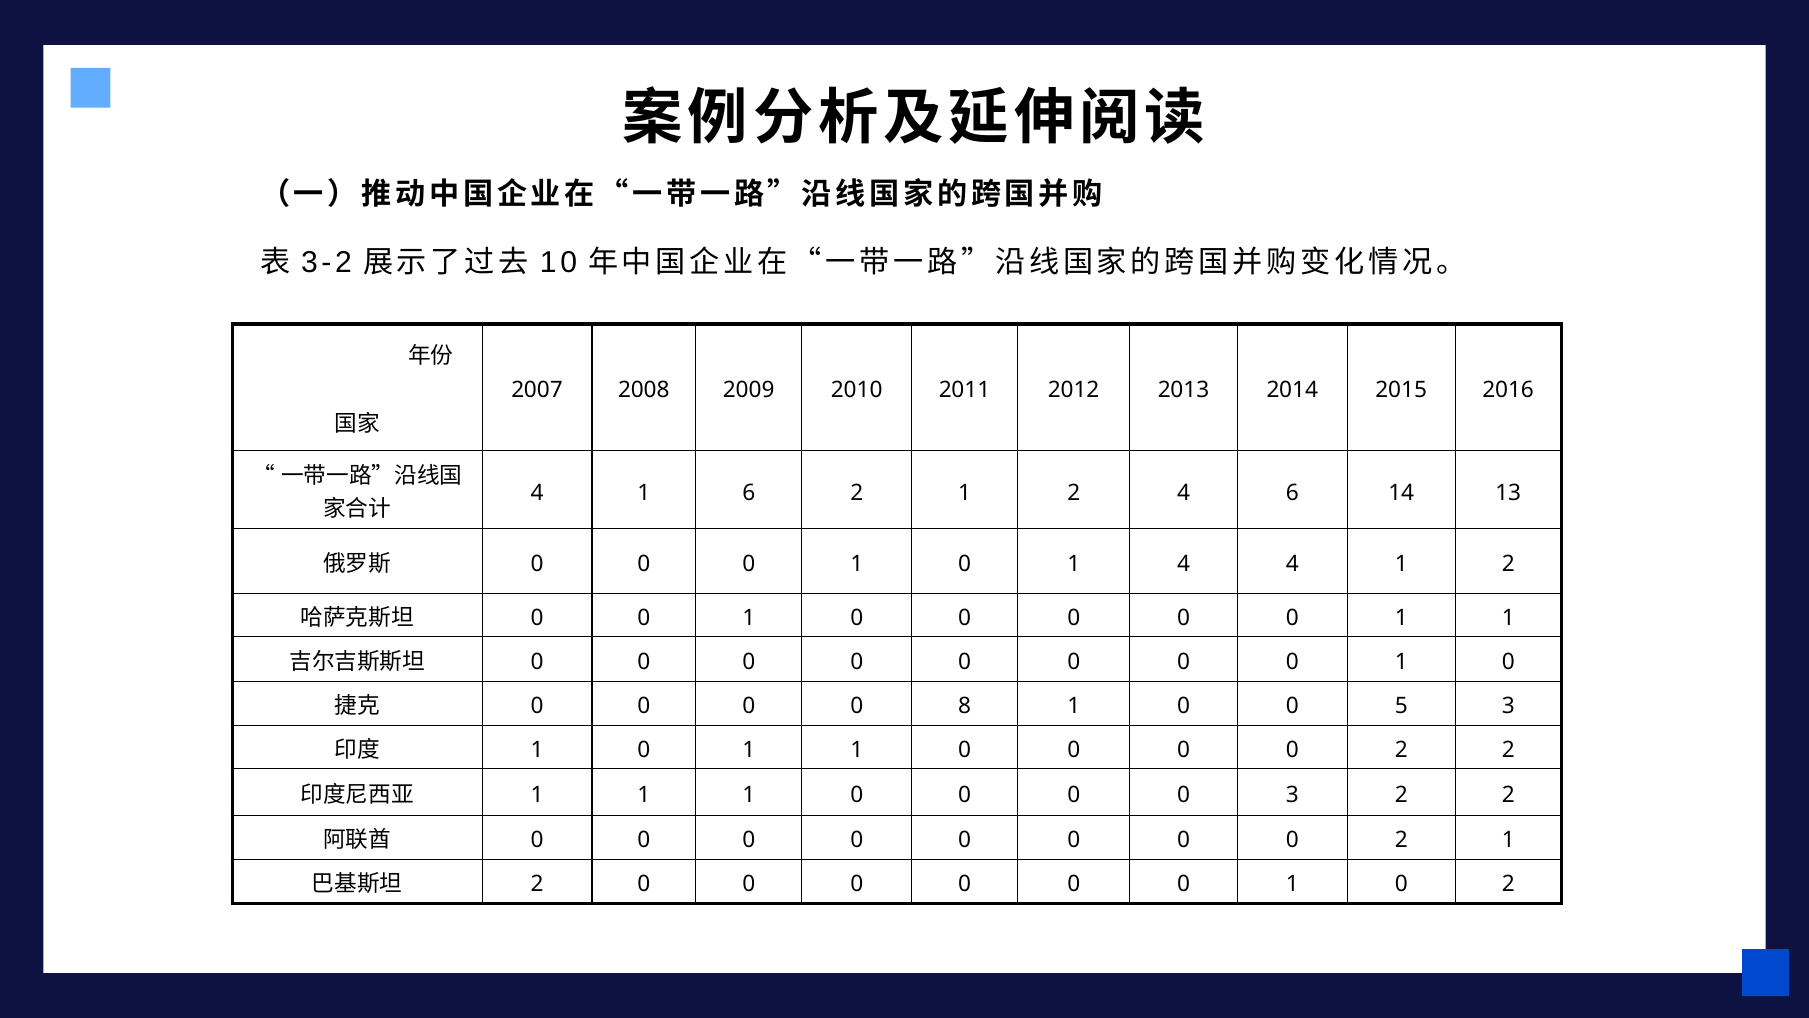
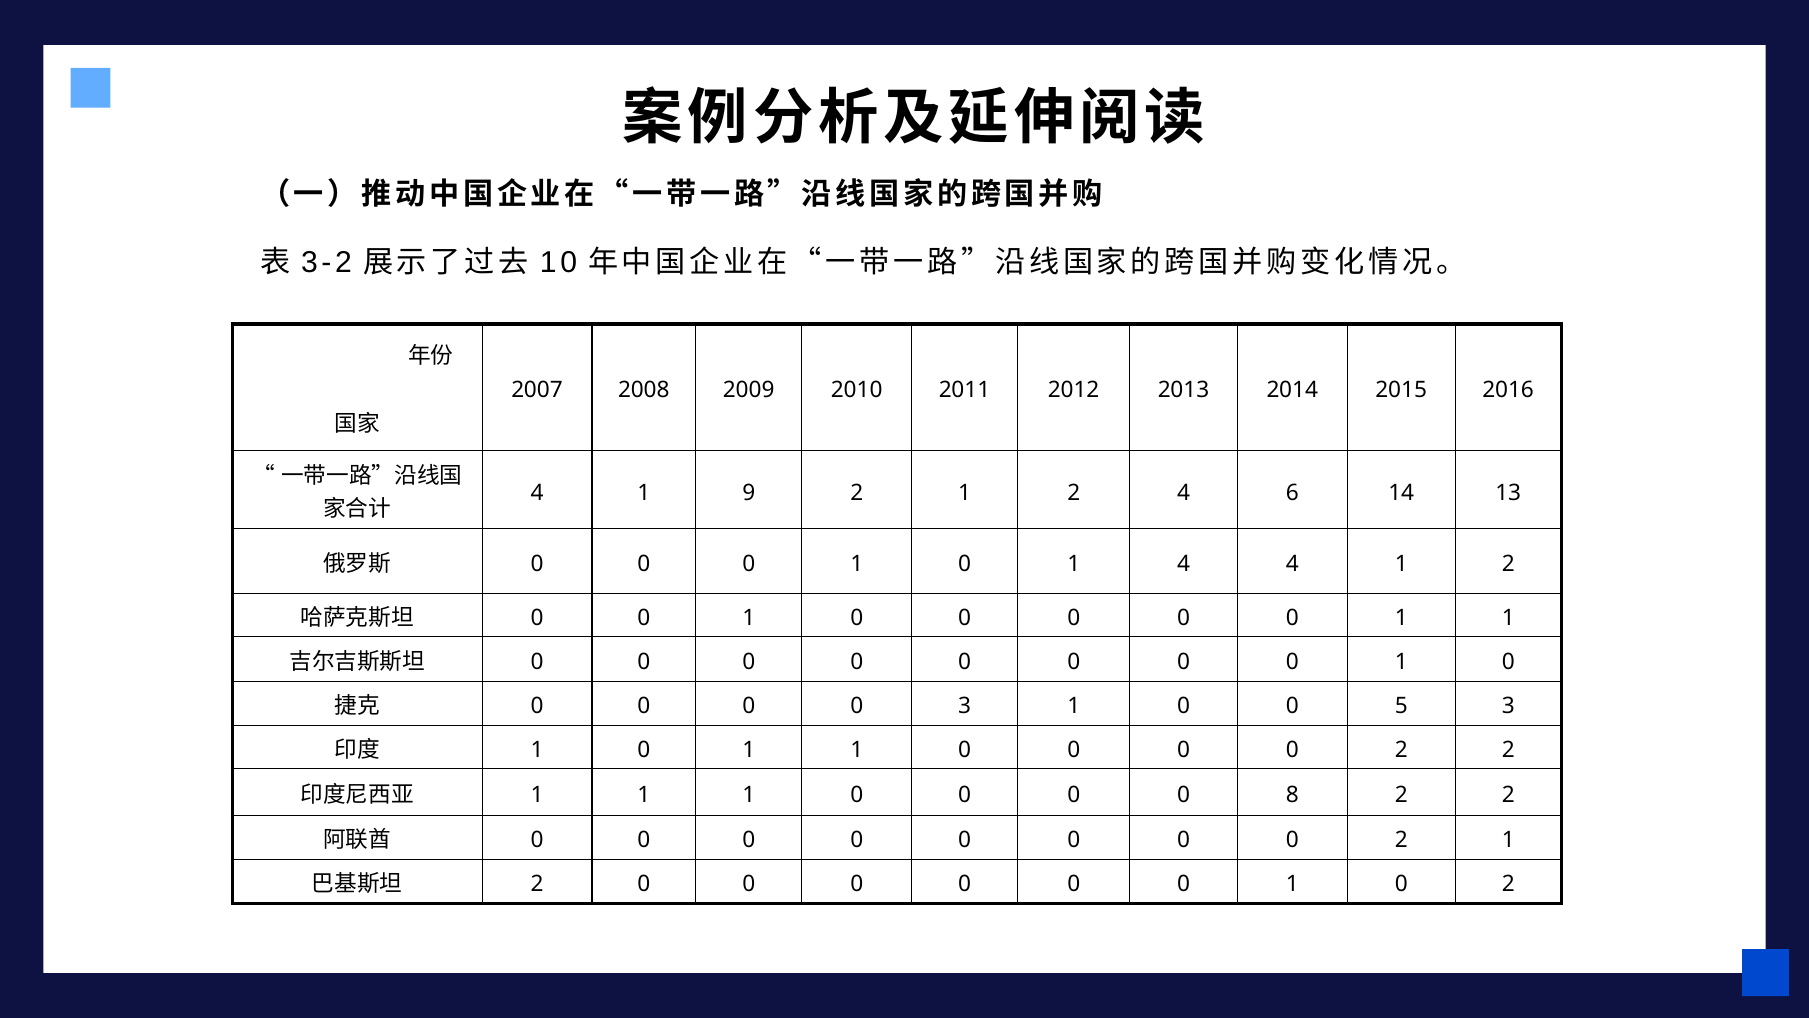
1 6: 6 -> 9 (749, 492)
0 8: 8 -> 3 (965, 706)
0 3: 3 -> 8 (1292, 795)
